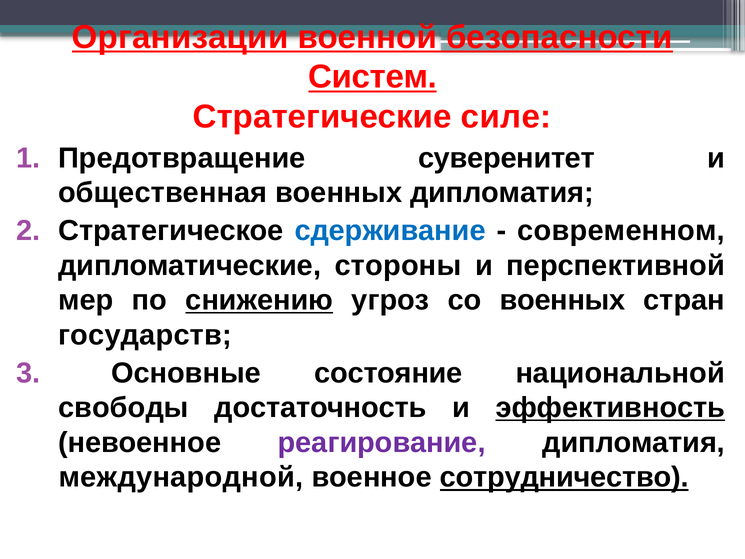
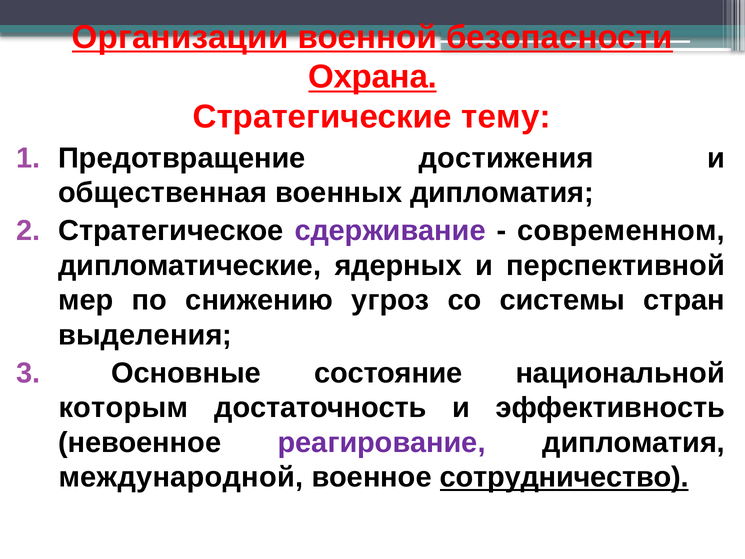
Систем: Систем -> Охрана (373, 77)
силе: силе -> тему (506, 117)
суверенитет: суверенитет -> достижения (506, 158)
сдерживание colour: blue -> purple (390, 231)
стороны: стороны -> ядерных (398, 265)
снижению underline: present -> none (259, 300)
со военных: военных -> системы (562, 300)
государств: государств -> выделения (145, 335)
свободы: свободы -> которым (123, 408)
эффективность underline: present -> none (610, 408)
